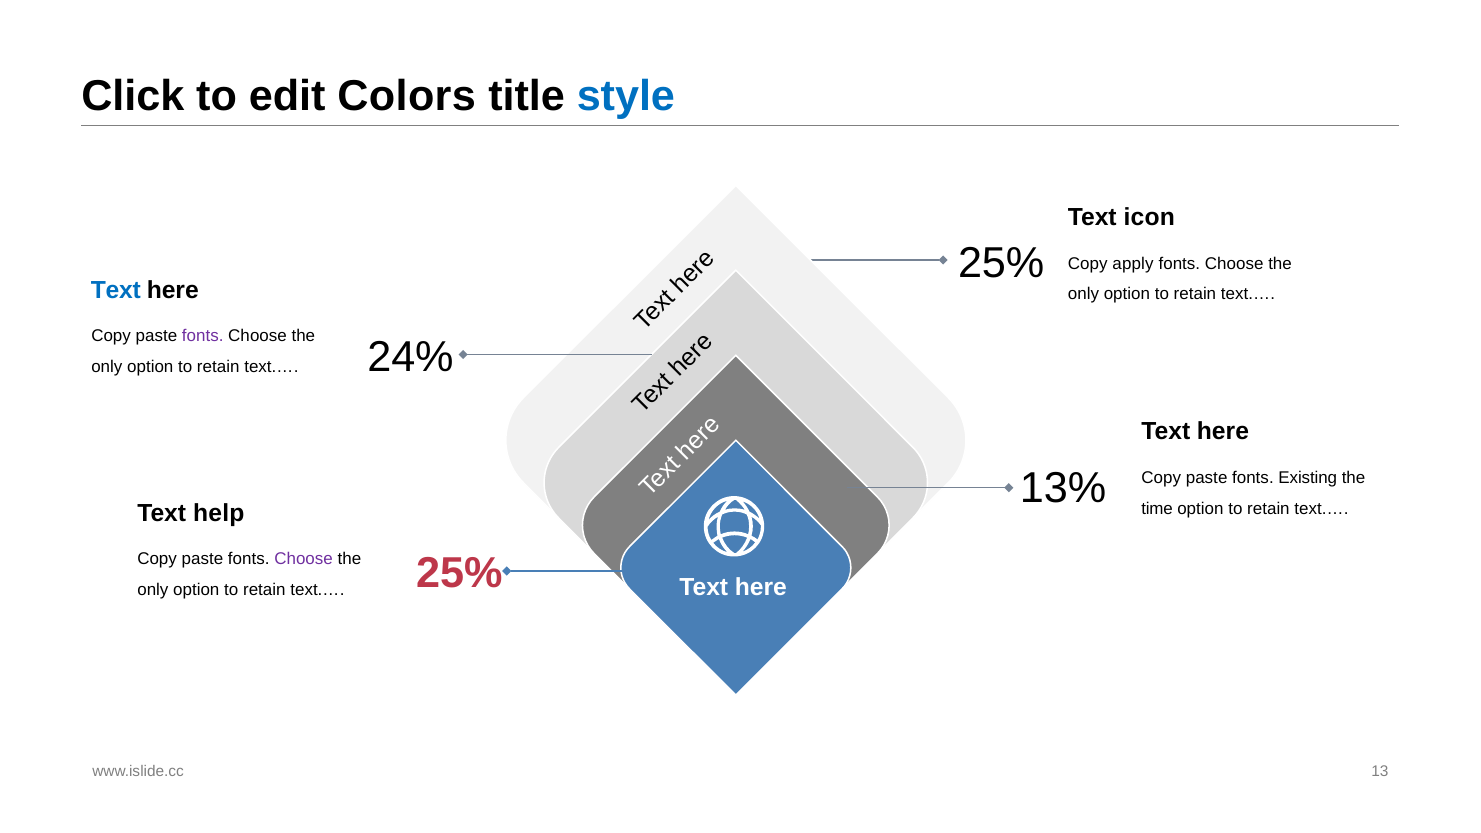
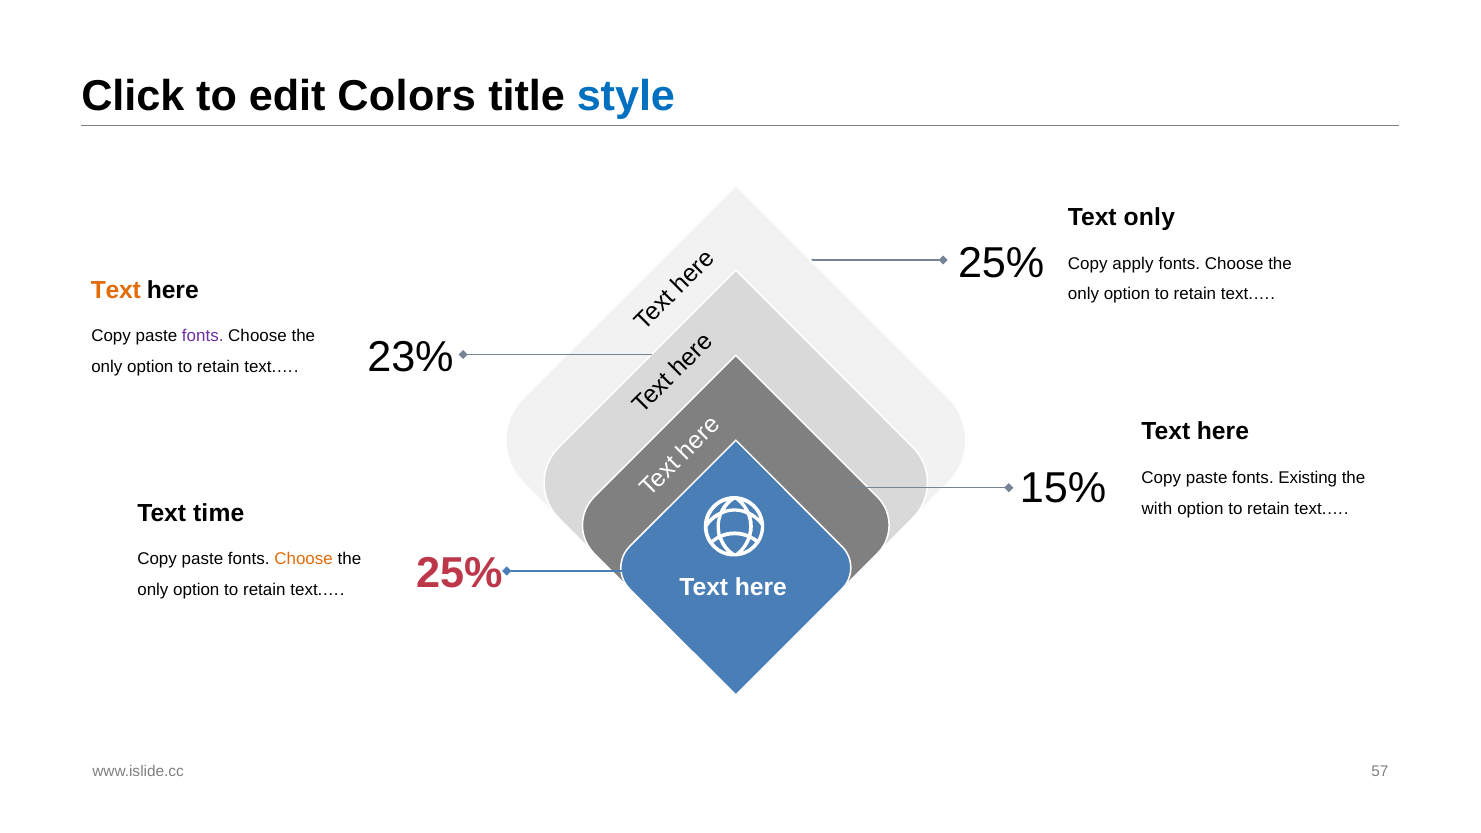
Text icon: icon -> only (1149, 218)
Text colour: blue -> orange (116, 290)
24%: 24% -> 23% (410, 357)
13%: 13% -> 15% (1063, 488)
time: time -> with (1157, 509)
help: help -> time (219, 513)
Choose colour: purple -> orange (304, 559)
13: 13 -> 57 (1380, 772)
